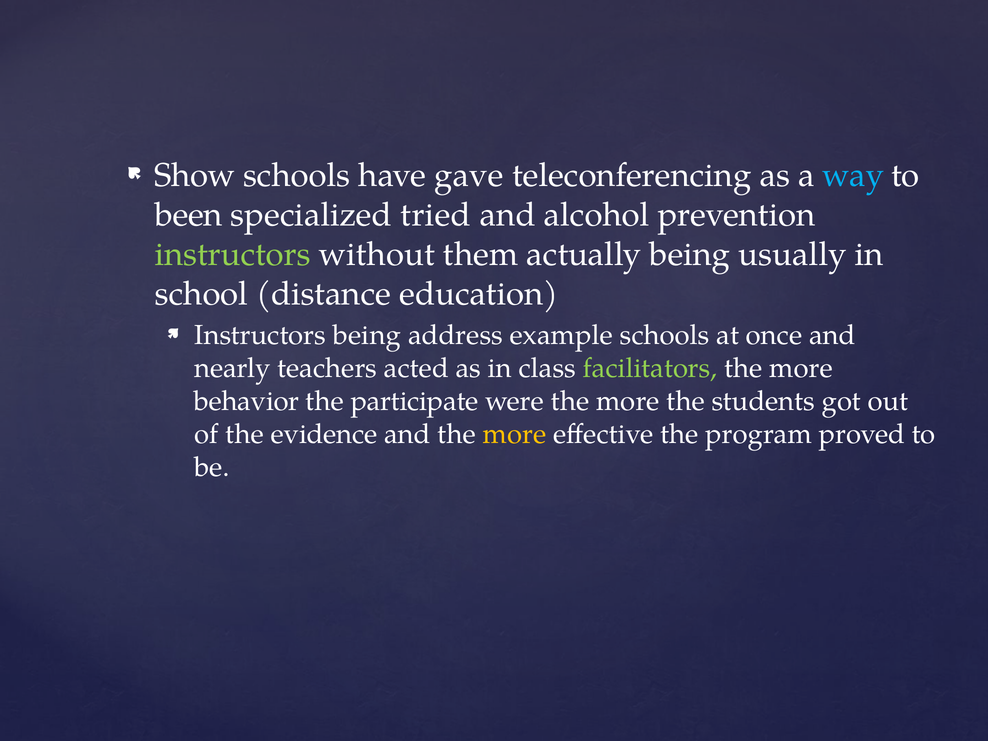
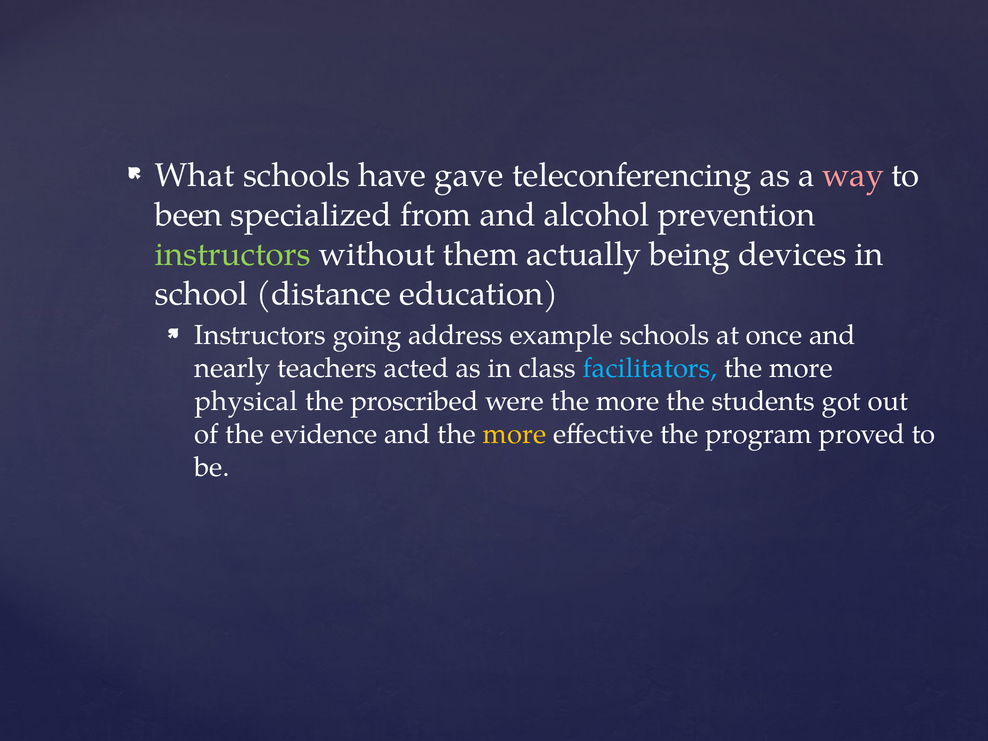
Show: Show -> What (195, 175)
way colour: light blue -> pink (853, 175)
tried: tried -> from (436, 215)
usually: usually -> devices (793, 254)
Instructors being: being -> going (367, 335)
facilitators colour: light green -> light blue (650, 368)
behavior: behavior -> physical (246, 401)
participate: participate -> proscribed (414, 401)
